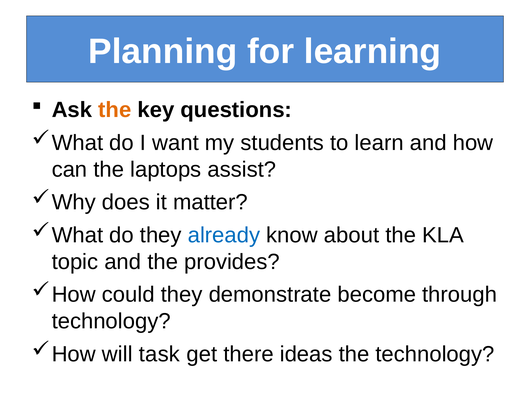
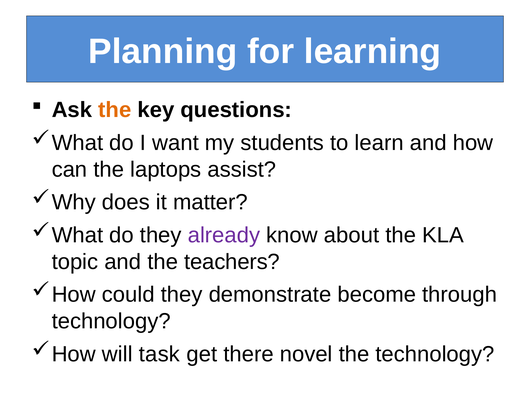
already colour: blue -> purple (224, 236)
provides: provides -> teachers (232, 262)
ideas: ideas -> novel (306, 355)
